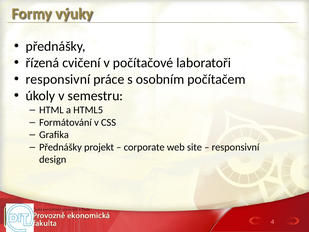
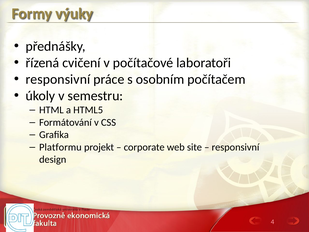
Přednášky: Přednášky -> Platformu (60, 147)
